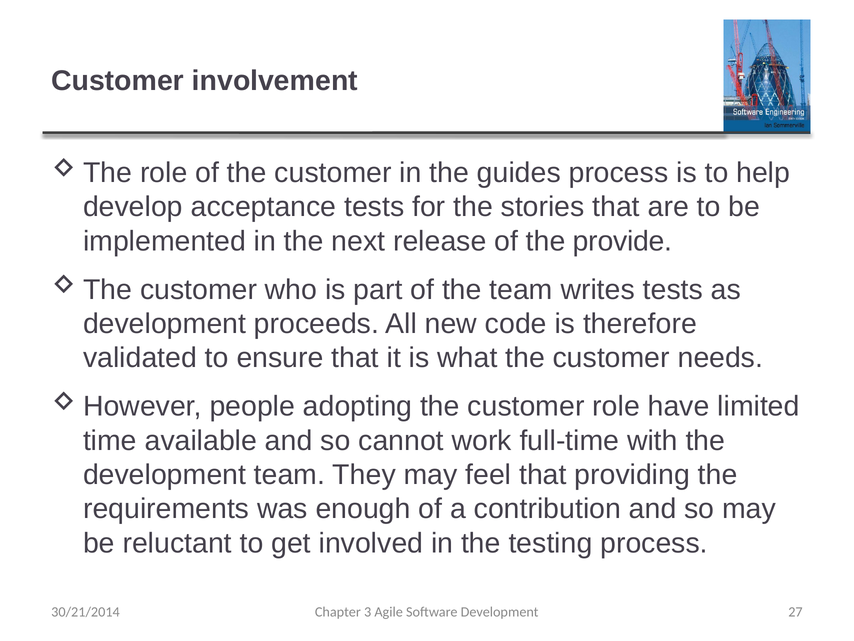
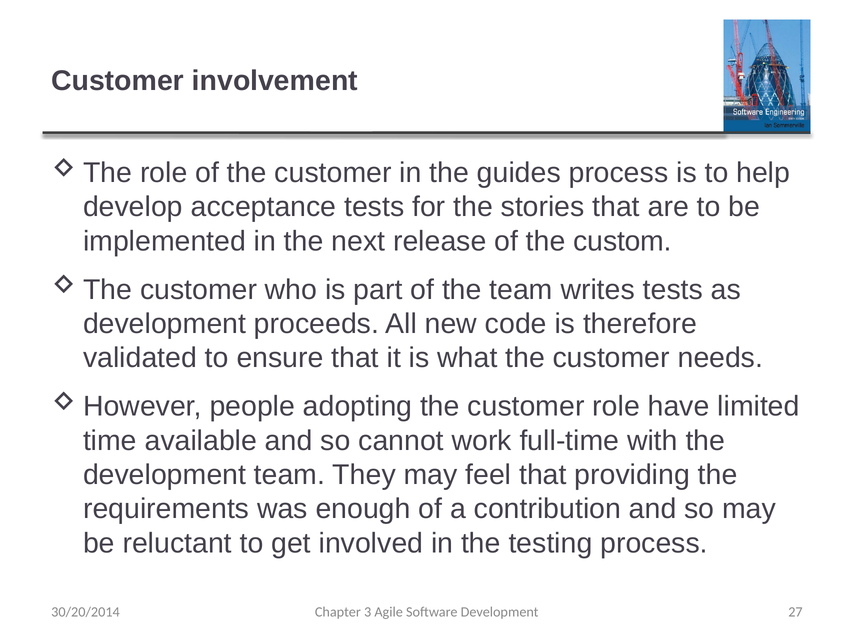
provide: provide -> custom (623, 241)
30/21/2014: 30/21/2014 -> 30/20/2014 (86, 612)
